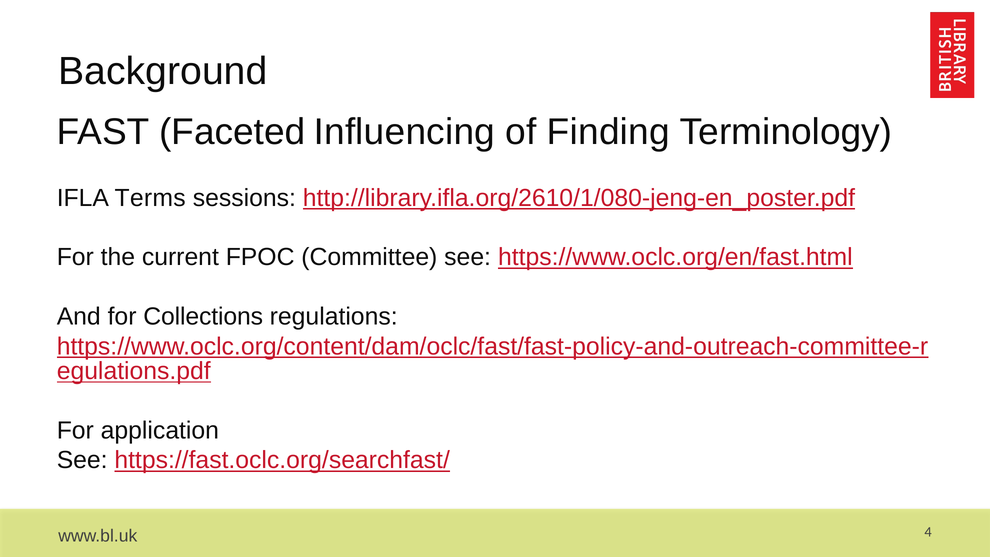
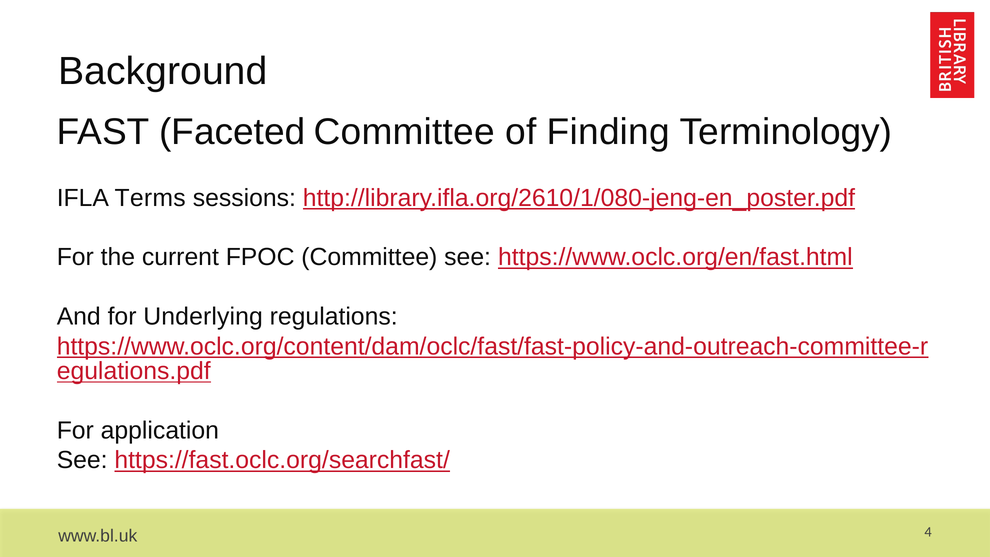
Faceted Influencing: Influencing -> Committee (404, 132)
Collections: Collections -> Underlying (203, 317)
